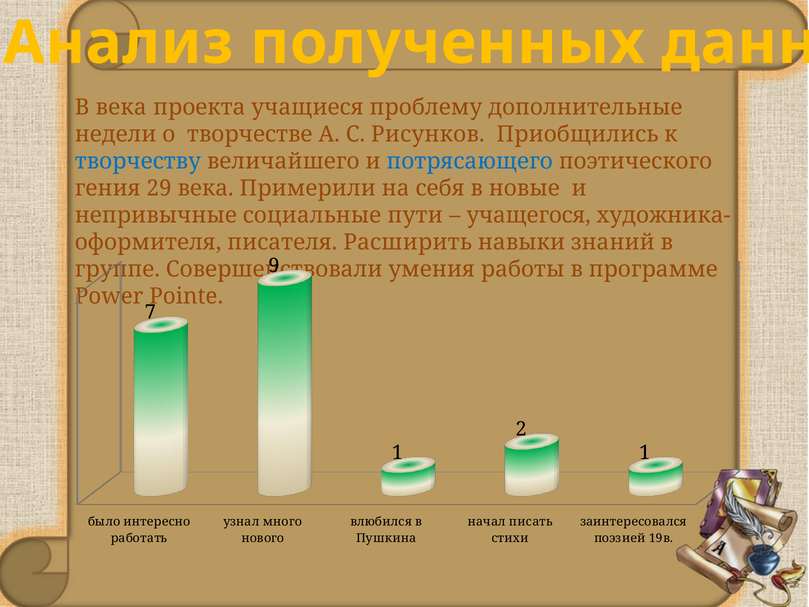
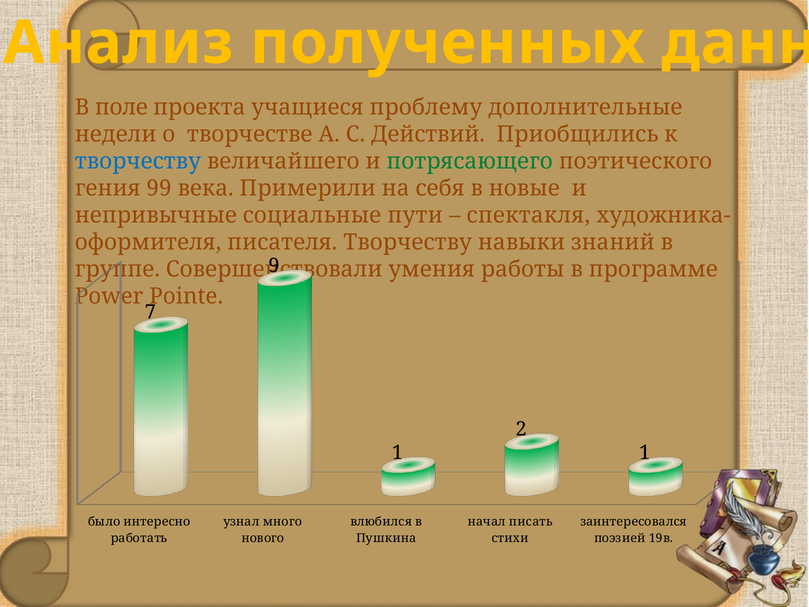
В века: века -> поле (121, 107)
Рисунков: Рисунков -> Действий (428, 134)
потрясающего colour: blue -> green (470, 161)
29: 29 -> 99 (159, 188)
учащегося: учащегося -> спектакля (528, 215)
писателя Расширить: Расширить -> Творчеству (408, 242)
